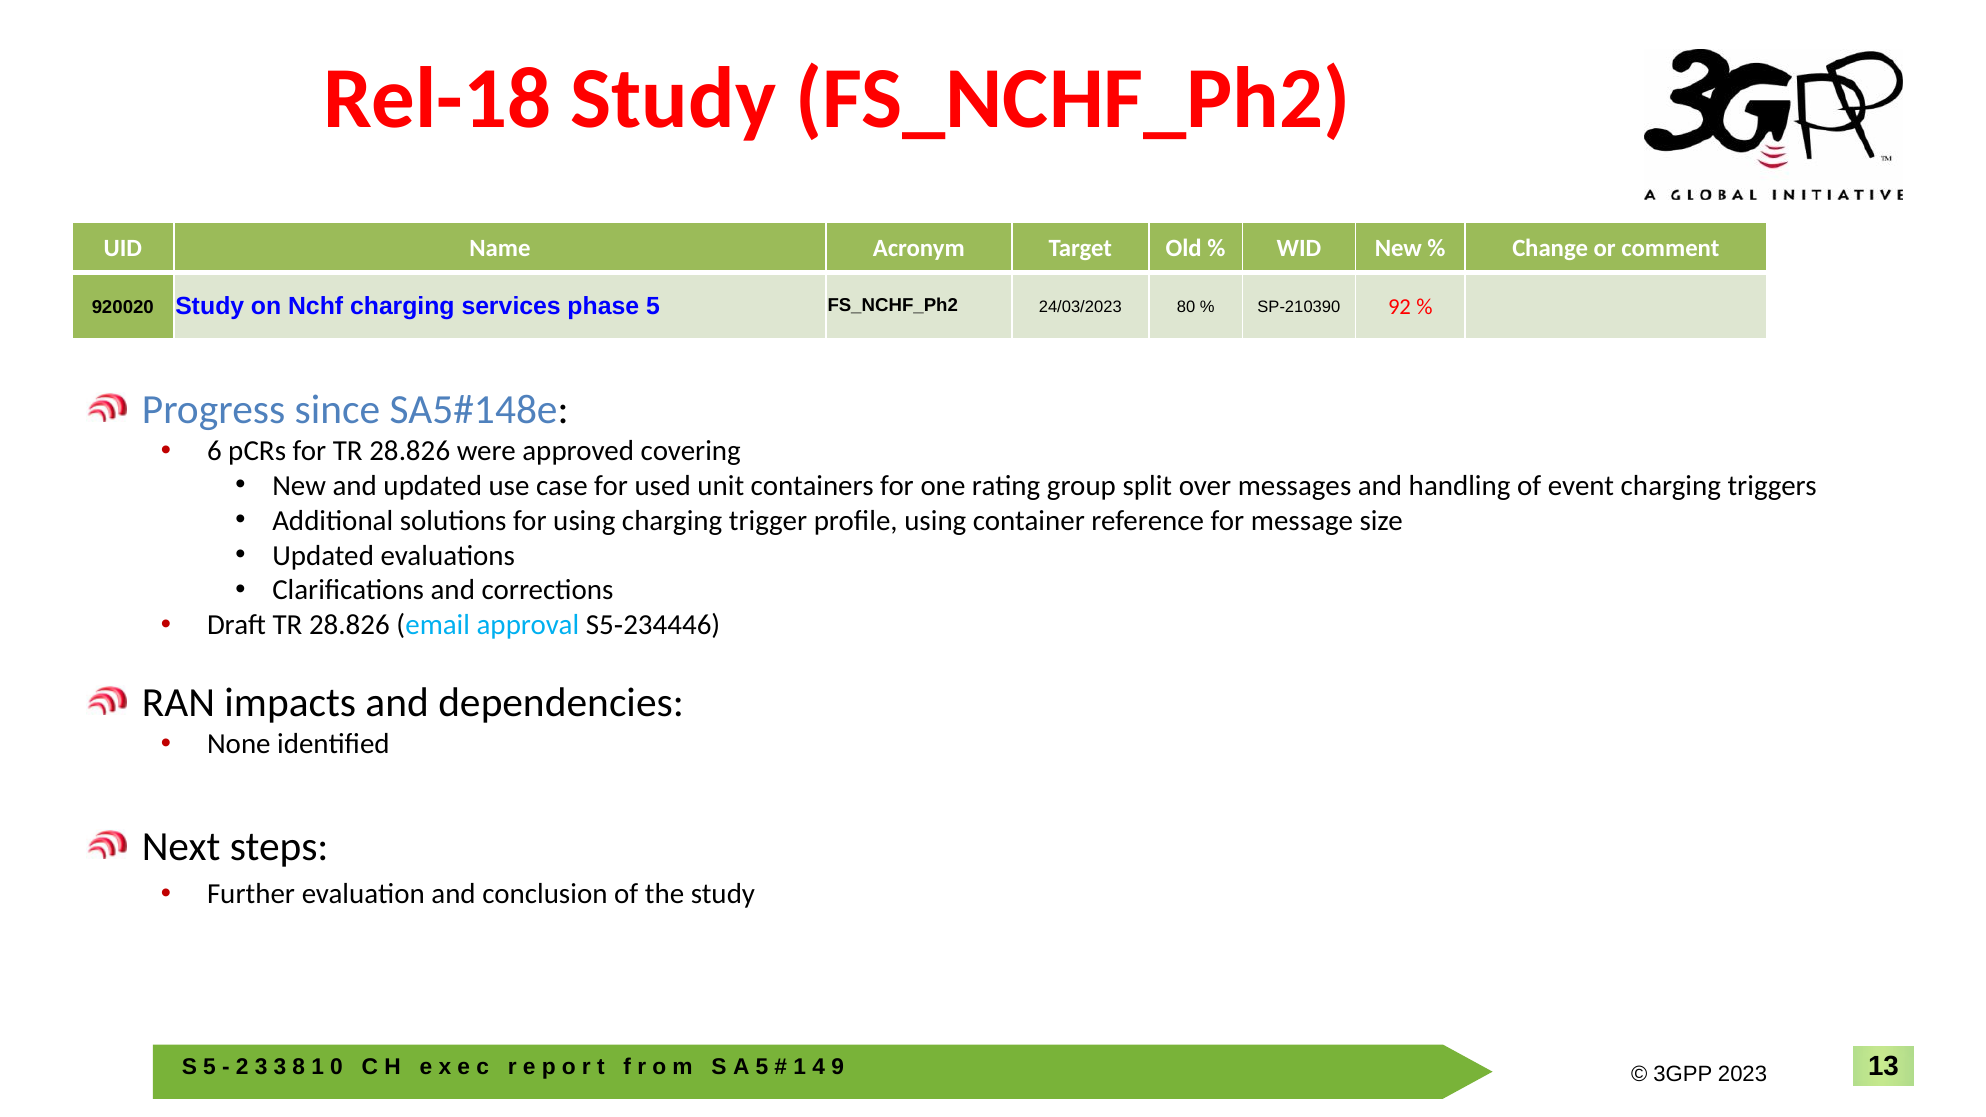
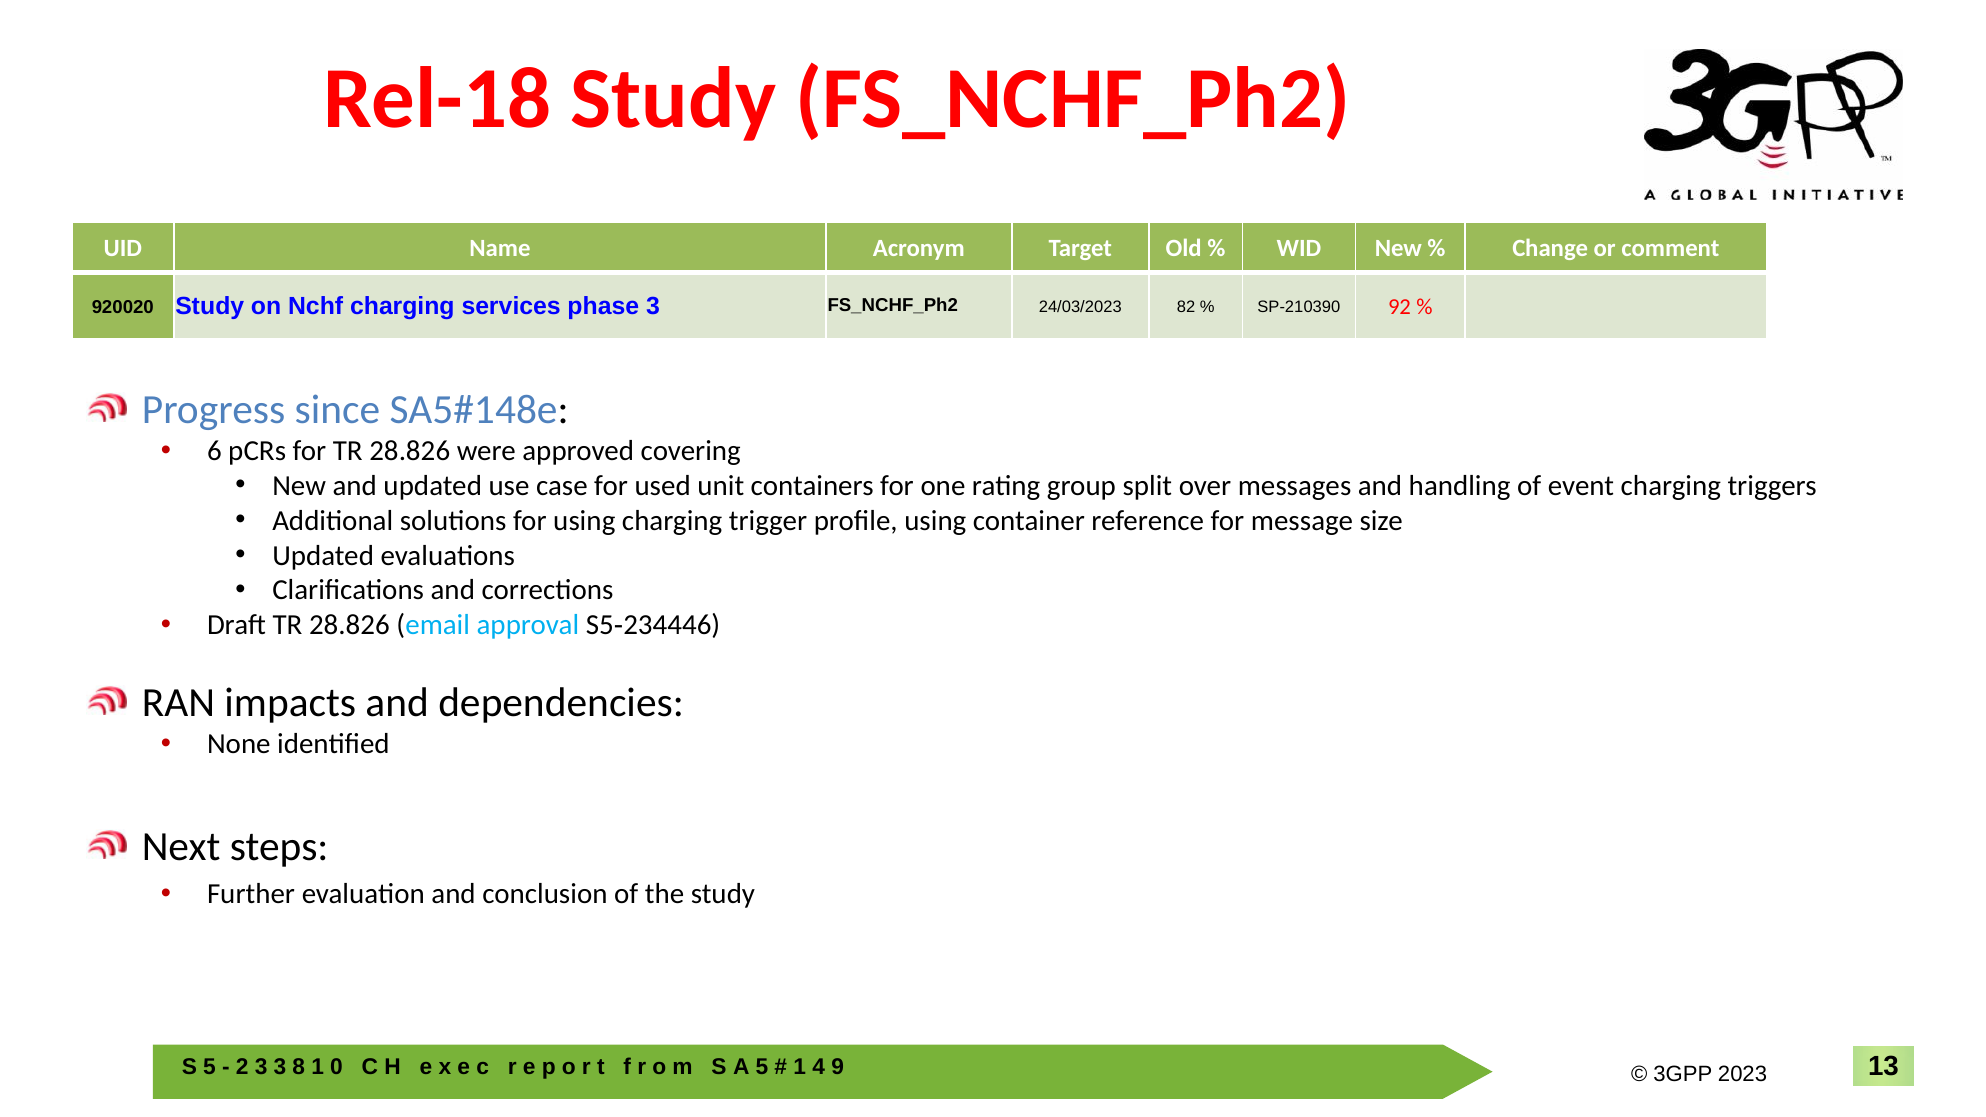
phase 5: 5 -> 3 (653, 306)
80: 80 -> 82 (1186, 307)
